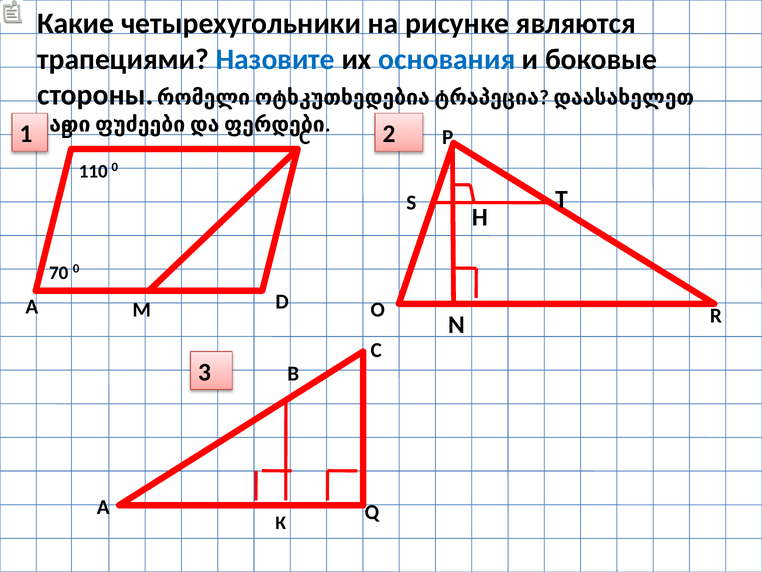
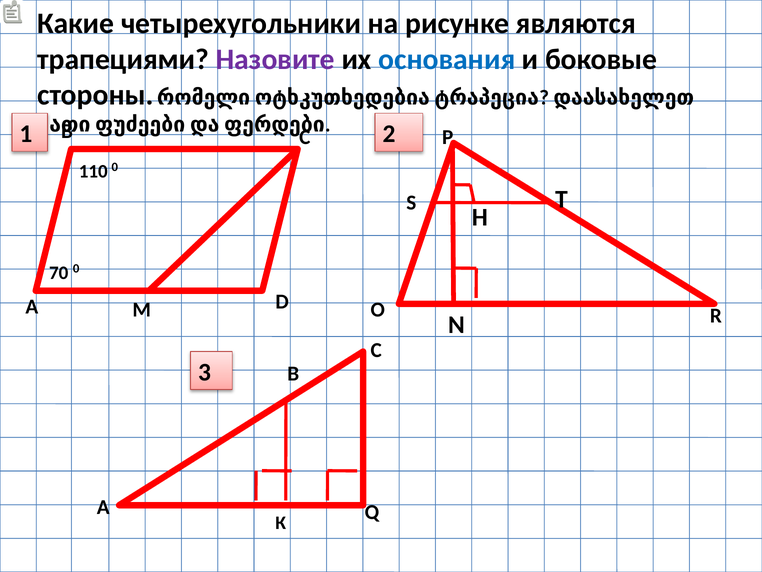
Назовите colour: blue -> purple (275, 59)
